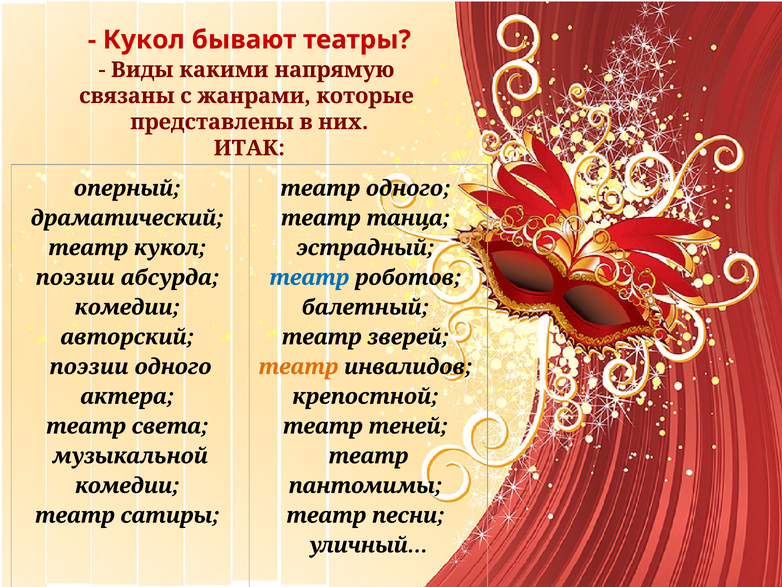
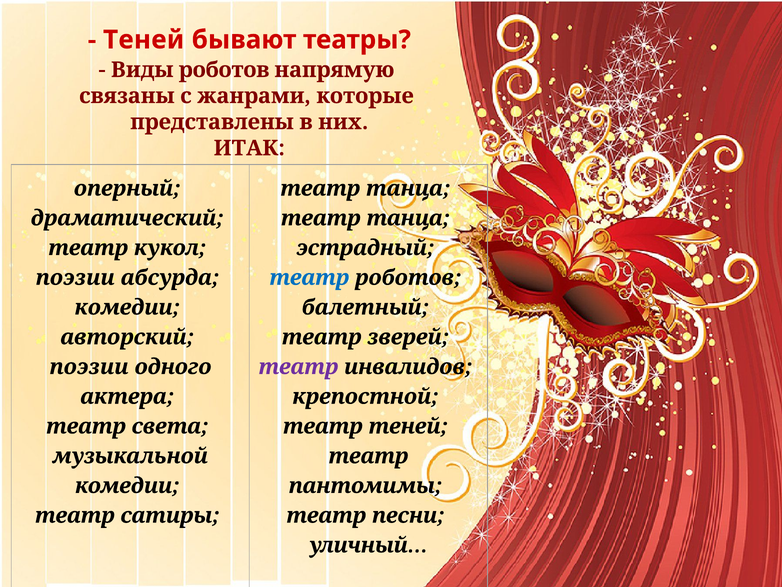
Кукол: Кукол -> Теней (144, 40)
Виды какими: какими -> роботов (224, 70)
одного: одного -> танца (408, 188)
театр colour: orange -> purple (298, 367)
